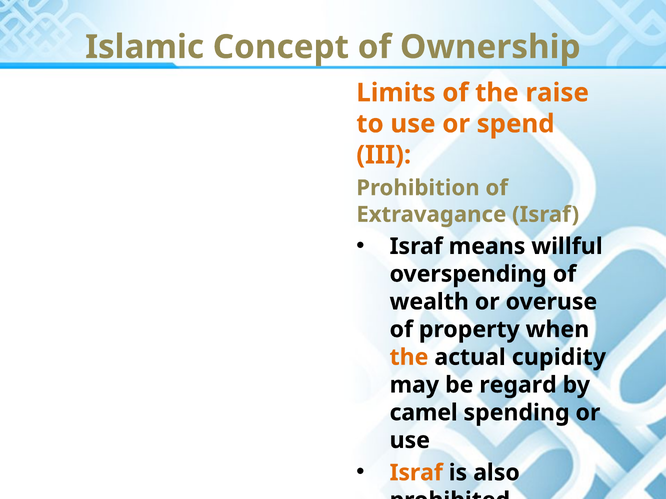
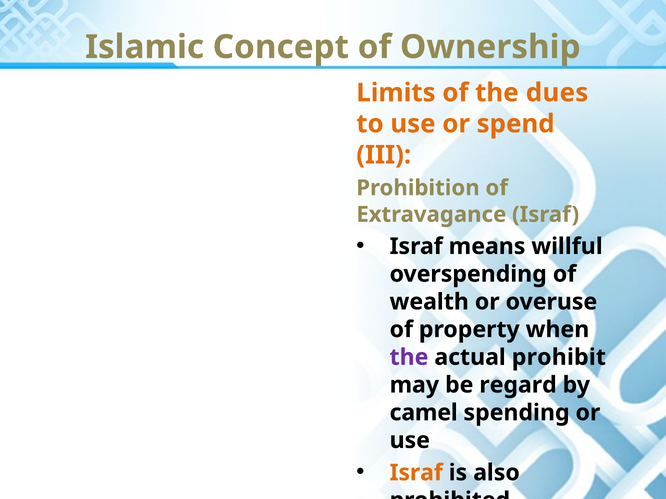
raise: raise -> dues (557, 93)
the colour: orange -> purple (409, 358)
cupidity: cupidity -> prohibit (559, 358)
